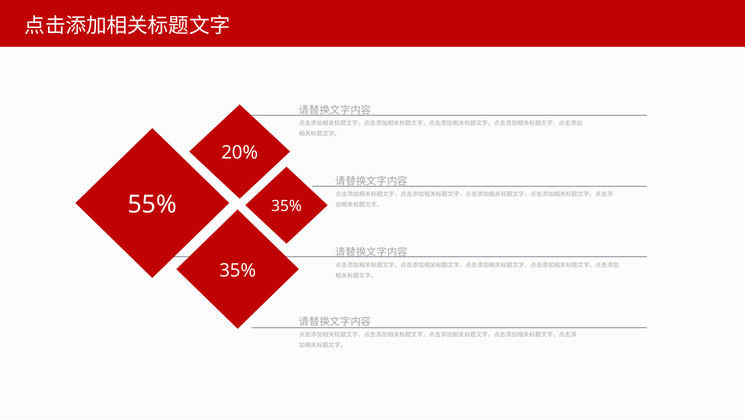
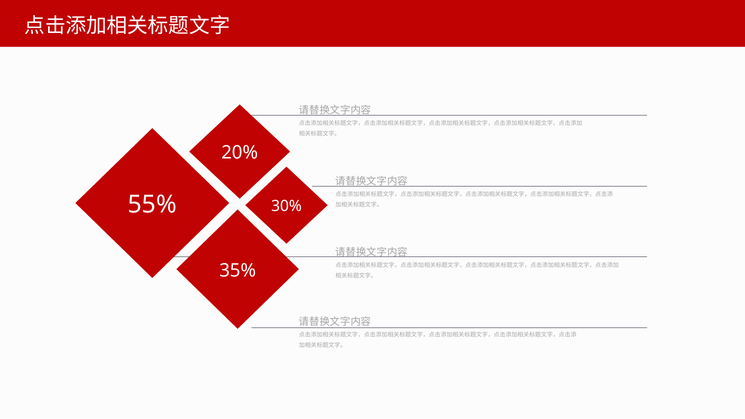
55% 35%: 35% -> 30% (286, 206)
